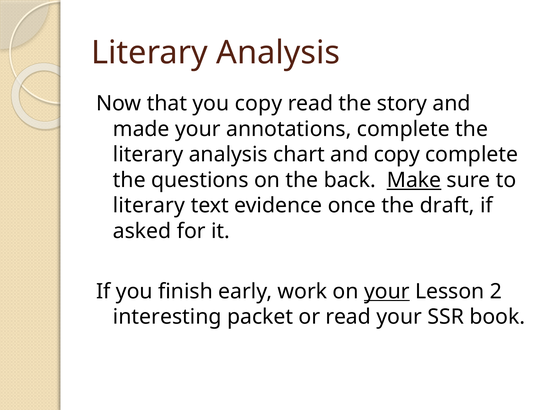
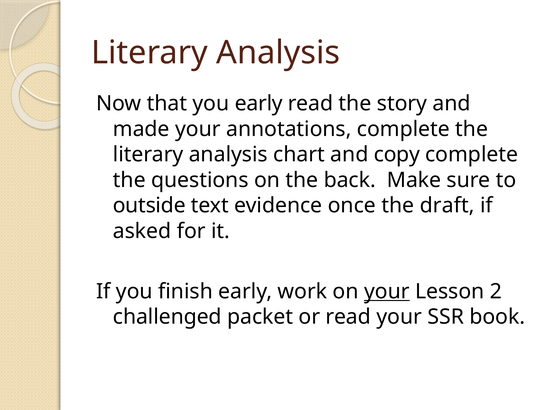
you copy: copy -> early (259, 103)
Make underline: present -> none (414, 180)
literary: literary -> outside (149, 205)
interesting: interesting -> challenged (167, 316)
